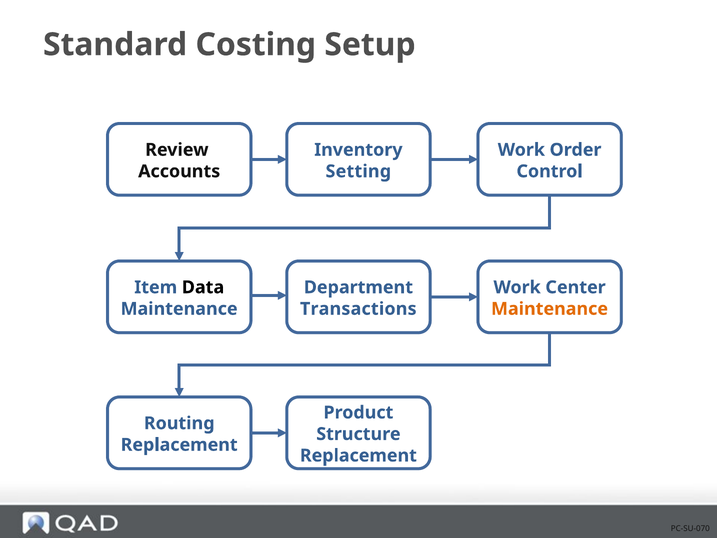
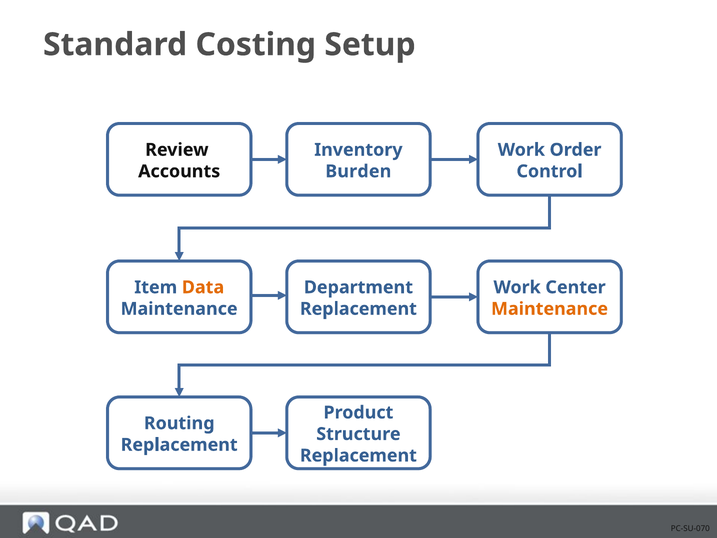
Setting: Setting -> Burden (358, 171)
Data colour: black -> orange (203, 287)
Transactions: Transactions -> Replacement (358, 309)
